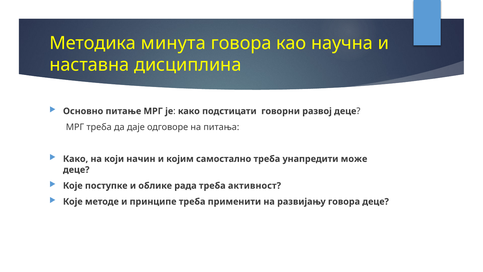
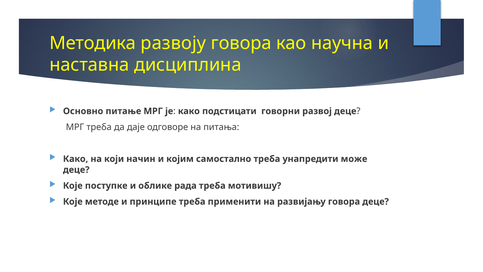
минута: минута -> развоју (173, 43)
активност: активност -> мотивишу (255, 185)
